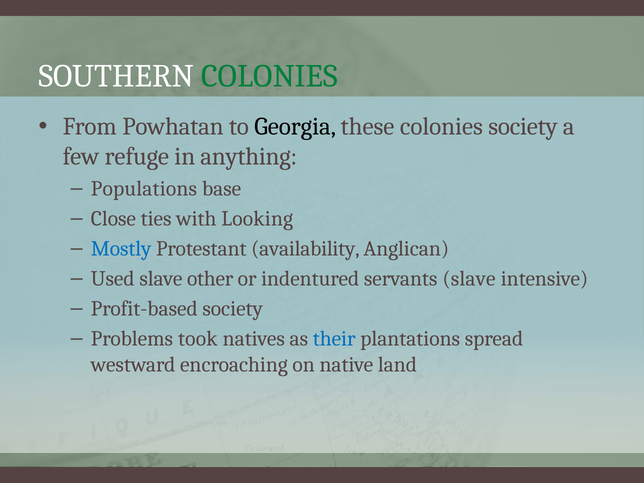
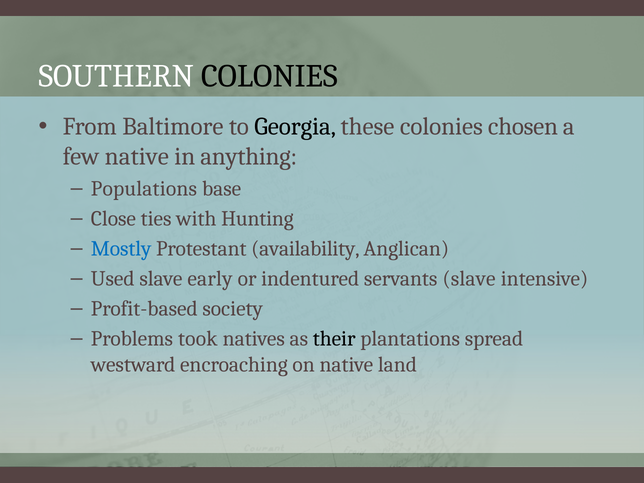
COLONIES colour: green -> black (269, 76)
Powhatan: Powhatan -> Baltimore (173, 127)
colonies society: society -> chosen (523, 127)
few refuge: refuge -> native (137, 157)
Looking: Looking -> Hunting (257, 219)
other: other -> early (210, 279)
their colour: blue -> black (334, 339)
